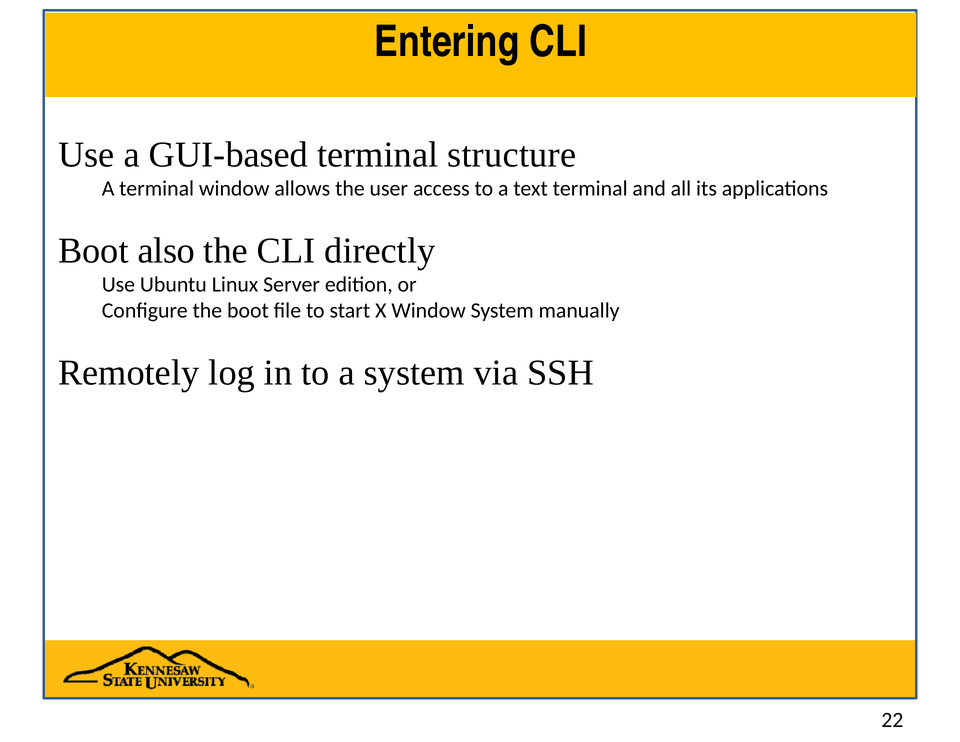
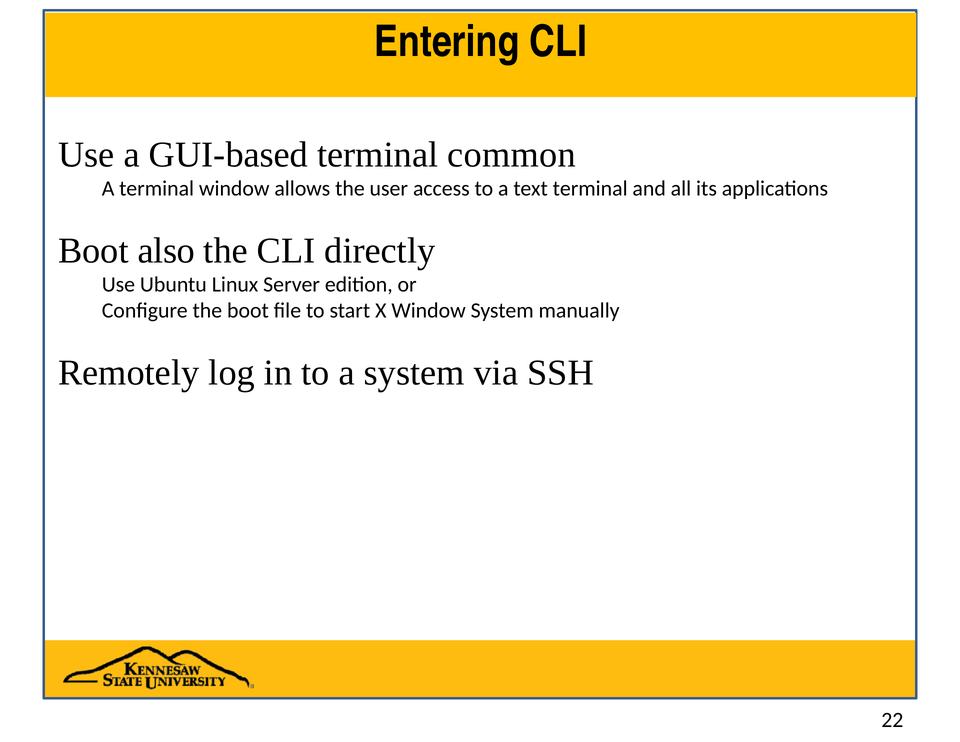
structure: structure -> common (512, 155)
